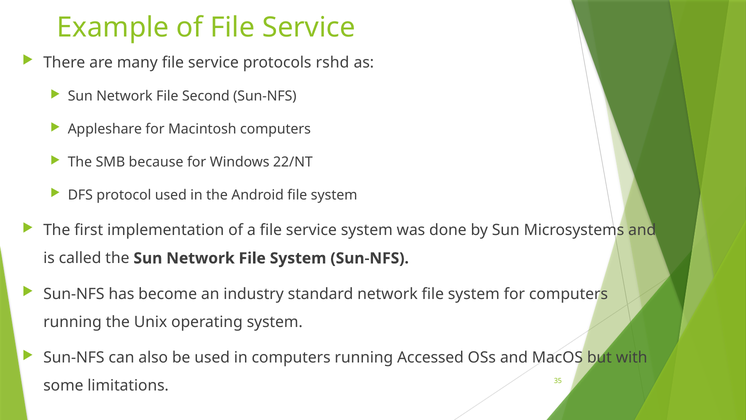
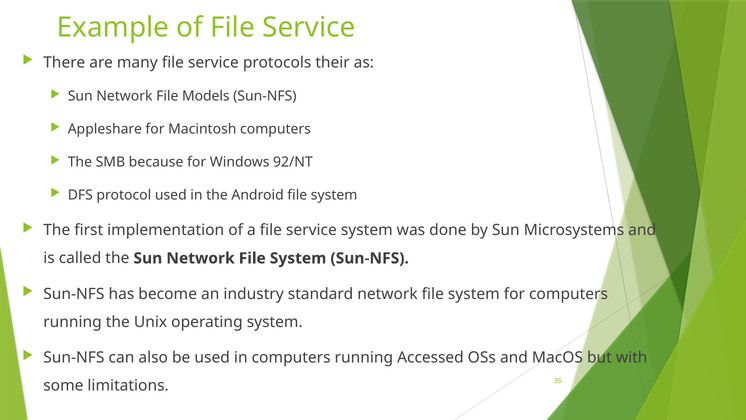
rshd: rshd -> their (333, 63)
Second: Second -> Models (206, 96)
22/NT: 22/NT -> 92/NT (293, 162)
